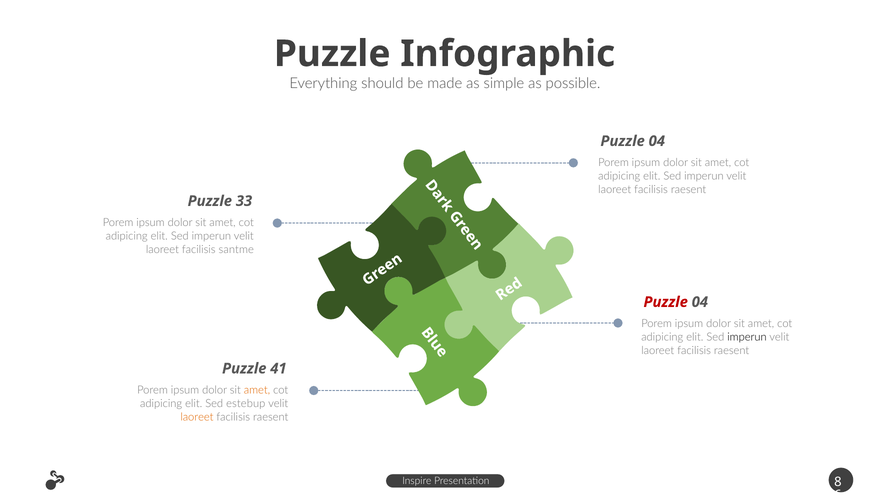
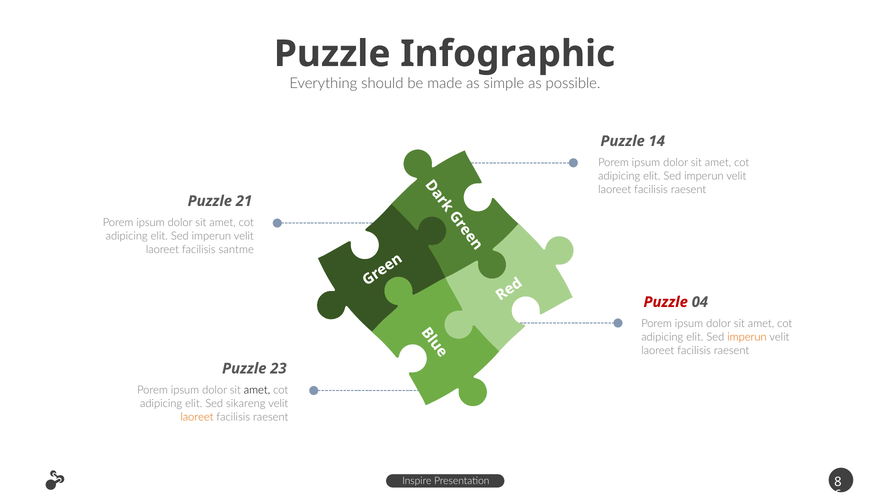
04: 04 -> 14 (657, 141)
33: 33 -> 21 (244, 201)
imperun colour: black -> orange (747, 337)
41: 41 -> 23 (278, 368)
amet colour: orange -> black (257, 390)
estebup: estebup -> sikareng (246, 403)
